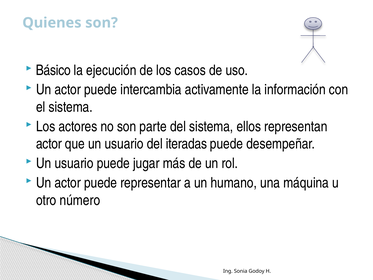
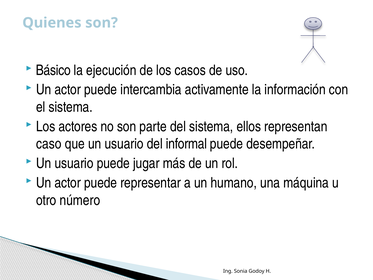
actor: actor -> caso (49, 144)
iteradas: iteradas -> informal (186, 144)
